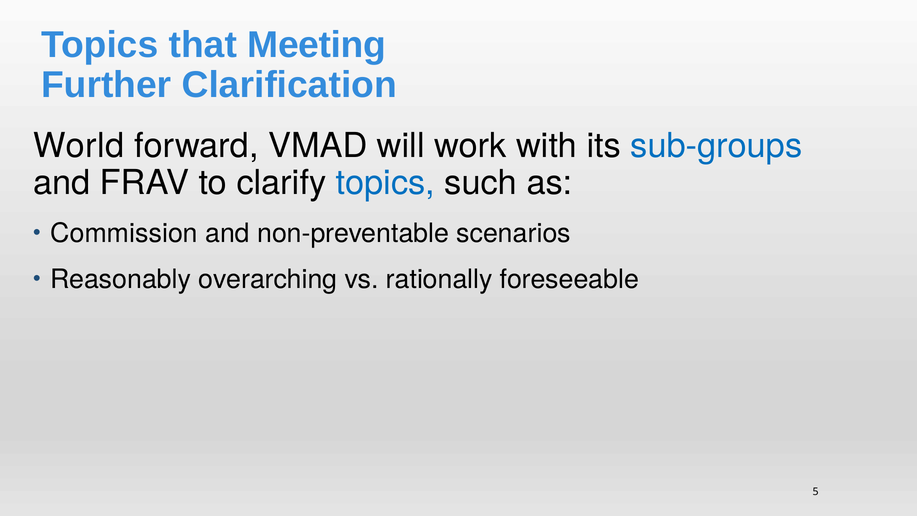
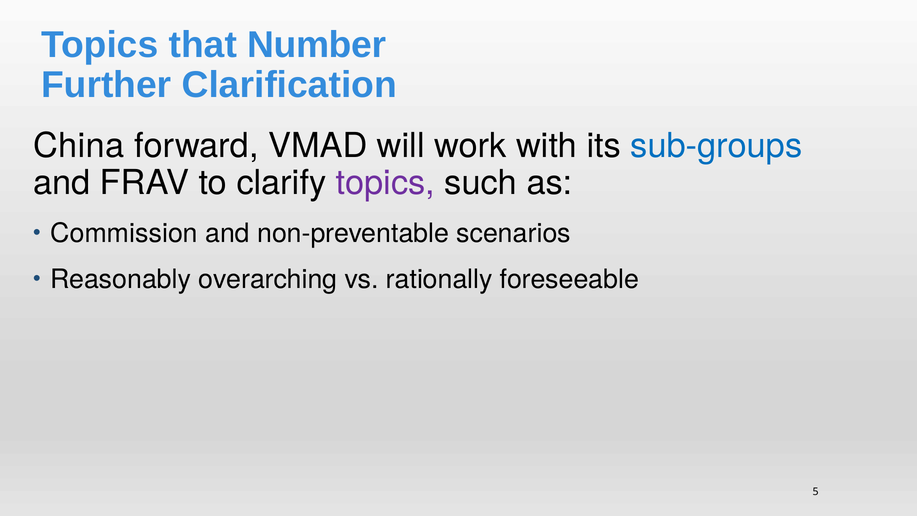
Meeting: Meeting -> Number (317, 45)
World: World -> China (79, 146)
topics colour: blue -> purple (385, 183)
